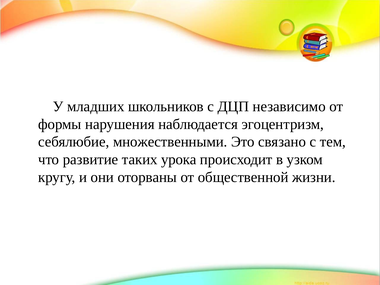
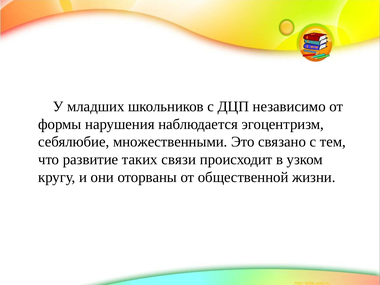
урока: урока -> связи (179, 160)
